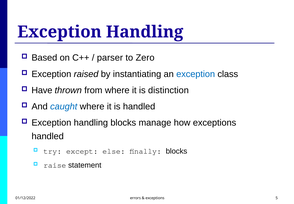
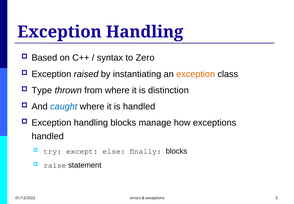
parser: parser -> syntax (110, 58)
exception colour: blue -> orange (196, 74)
Have: Have -> Type (42, 90)
